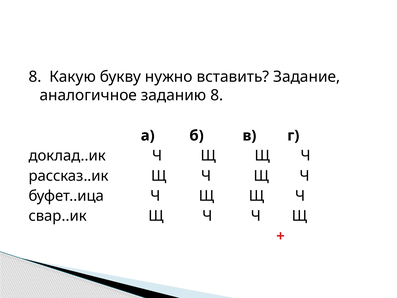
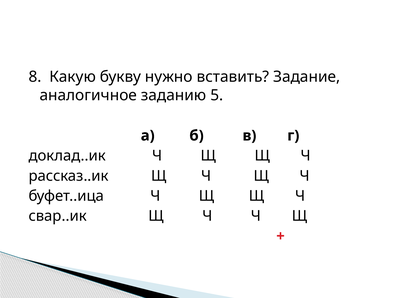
заданию 8: 8 -> 5 (217, 95)
